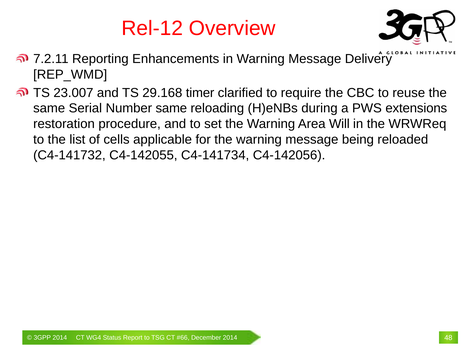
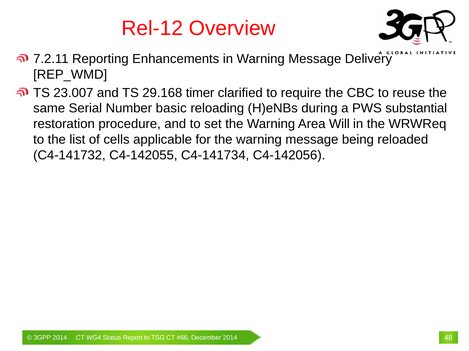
Number same: same -> basic (171, 109)
extensions: extensions -> substantial (416, 109)
